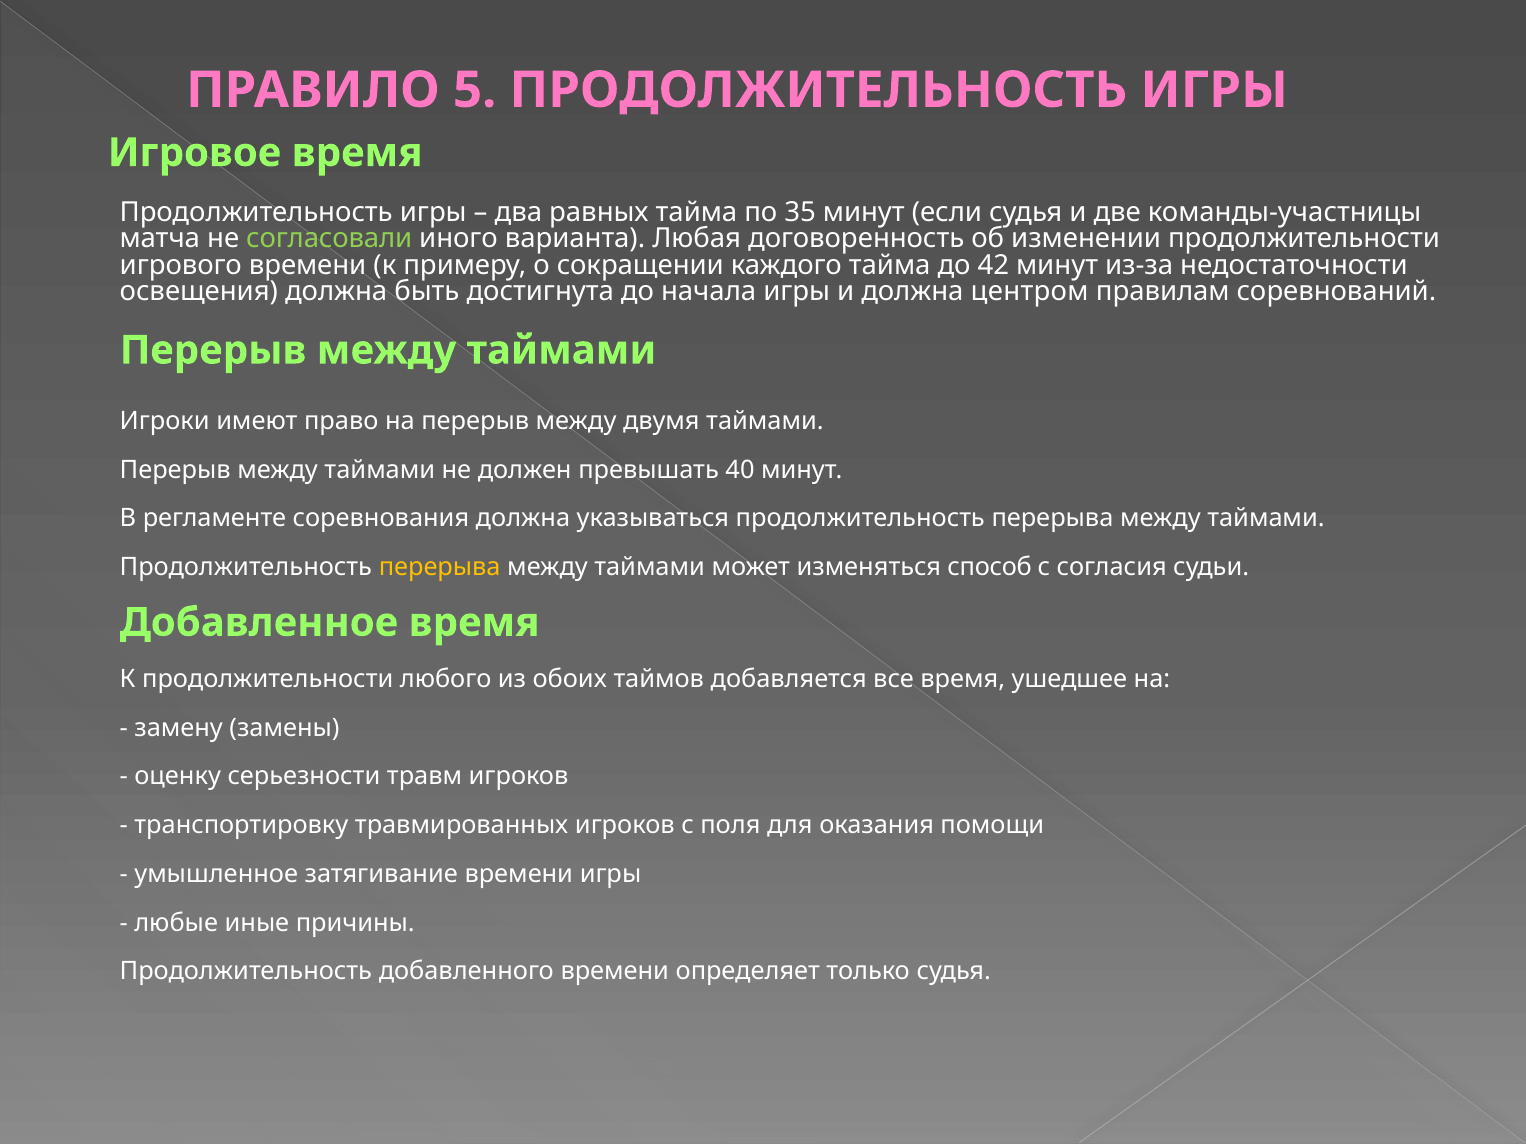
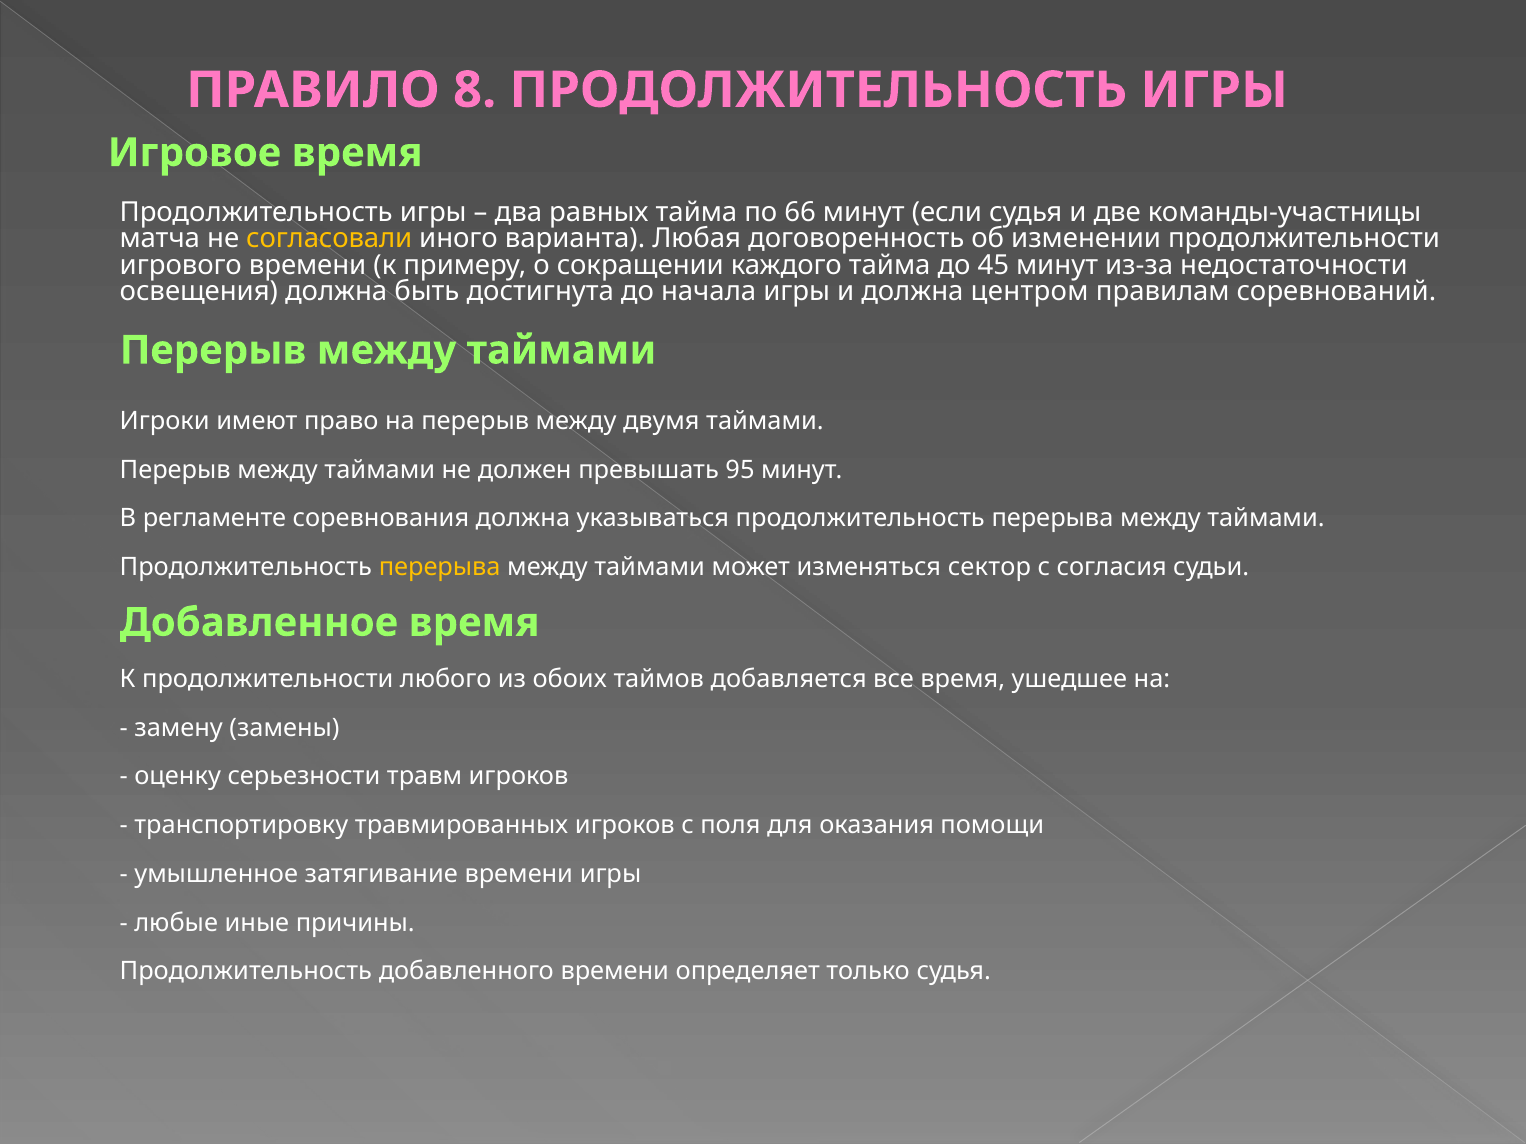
5: 5 -> 8 (475, 90)
35: 35 -> 66 (800, 212)
согласовали colour: light green -> yellow (329, 239)
42: 42 -> 45 (993, 265)
40: 40 -> 95 (740, 470)
способ: способ -> сектор (989, 568)
